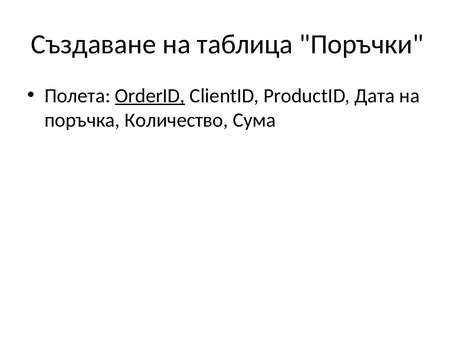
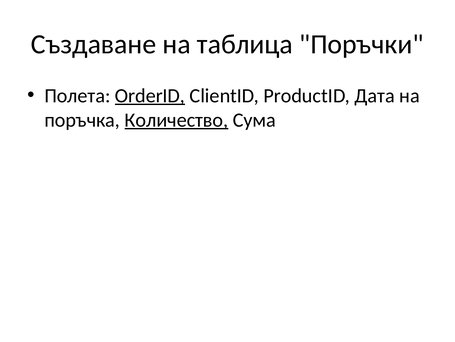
Количество underline: none -> present (176, 120)
